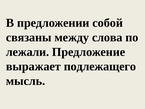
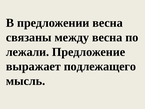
предложении собой: собой -> весна (108, 23)
между слова: слова -> весна (107, 37)
